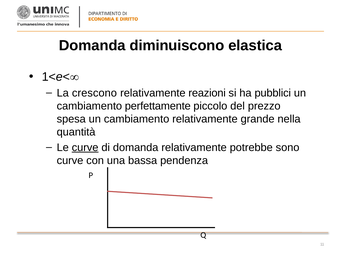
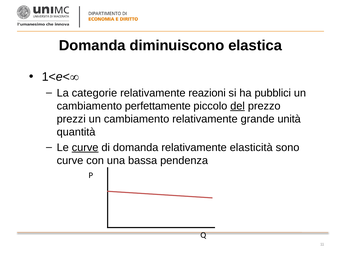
crescono: crescono -> categorie (94, 93)
del underline: none -> present (238, 106)
spesa: spesa -> prezzi (71, 119)
nella: nella -> unità (289, 119)
potrebbe: potrebbe -> elasticità (251, 147)
